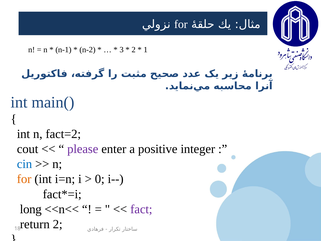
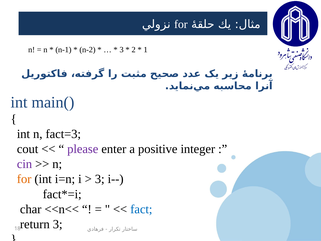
fact=2: fact=2 -> fact=3 (63, 134)
cin colour: blue -> purple (24, 164)
0: 0 -> 3 (100, 179)
long: long -> char (31, 209)
fact colour: purple -> blue (141, 209)
return 2: 2 -> 3 (58, 224)
